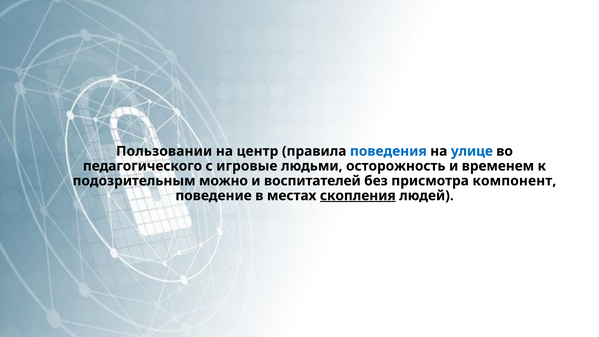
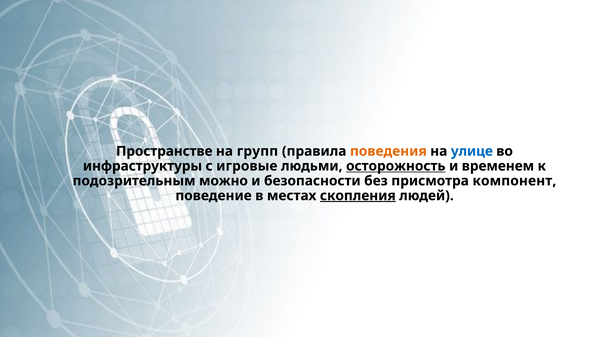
Пользовании: Пользовании -> Пространстве (164, 151)
центр: центр -> групп (257, 151)
поведения colour: blue -> orange (388, 151)
педагогического: педагогического -> инфраструктуры (143, 166)
осторожность underline: none -> present (396, 166)
воспитателей: воспитателей -> безопасности (312, 181)
